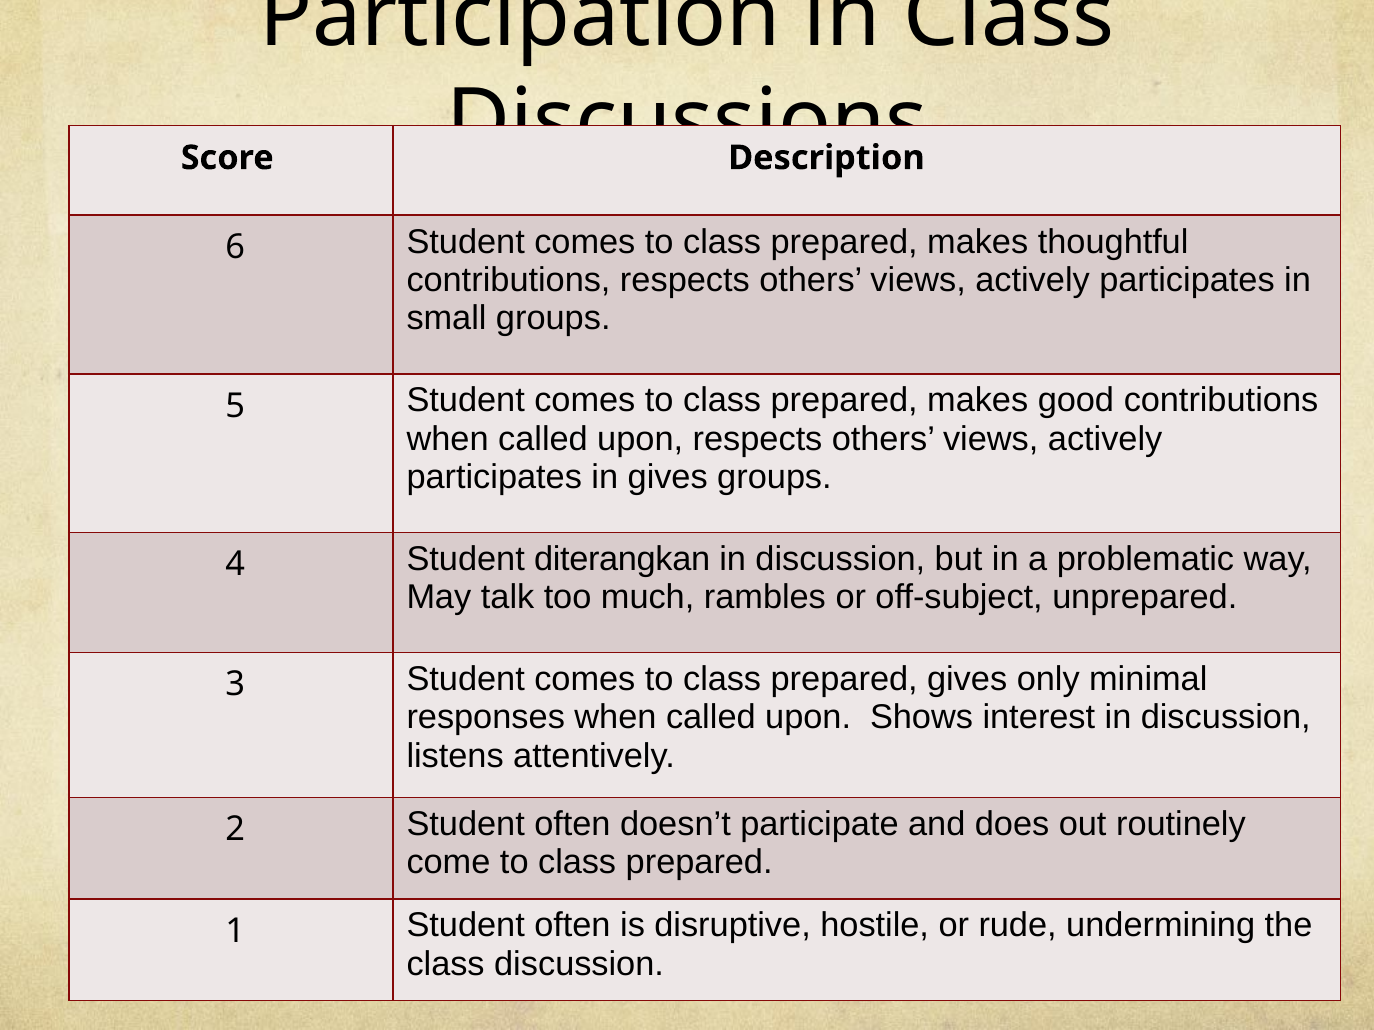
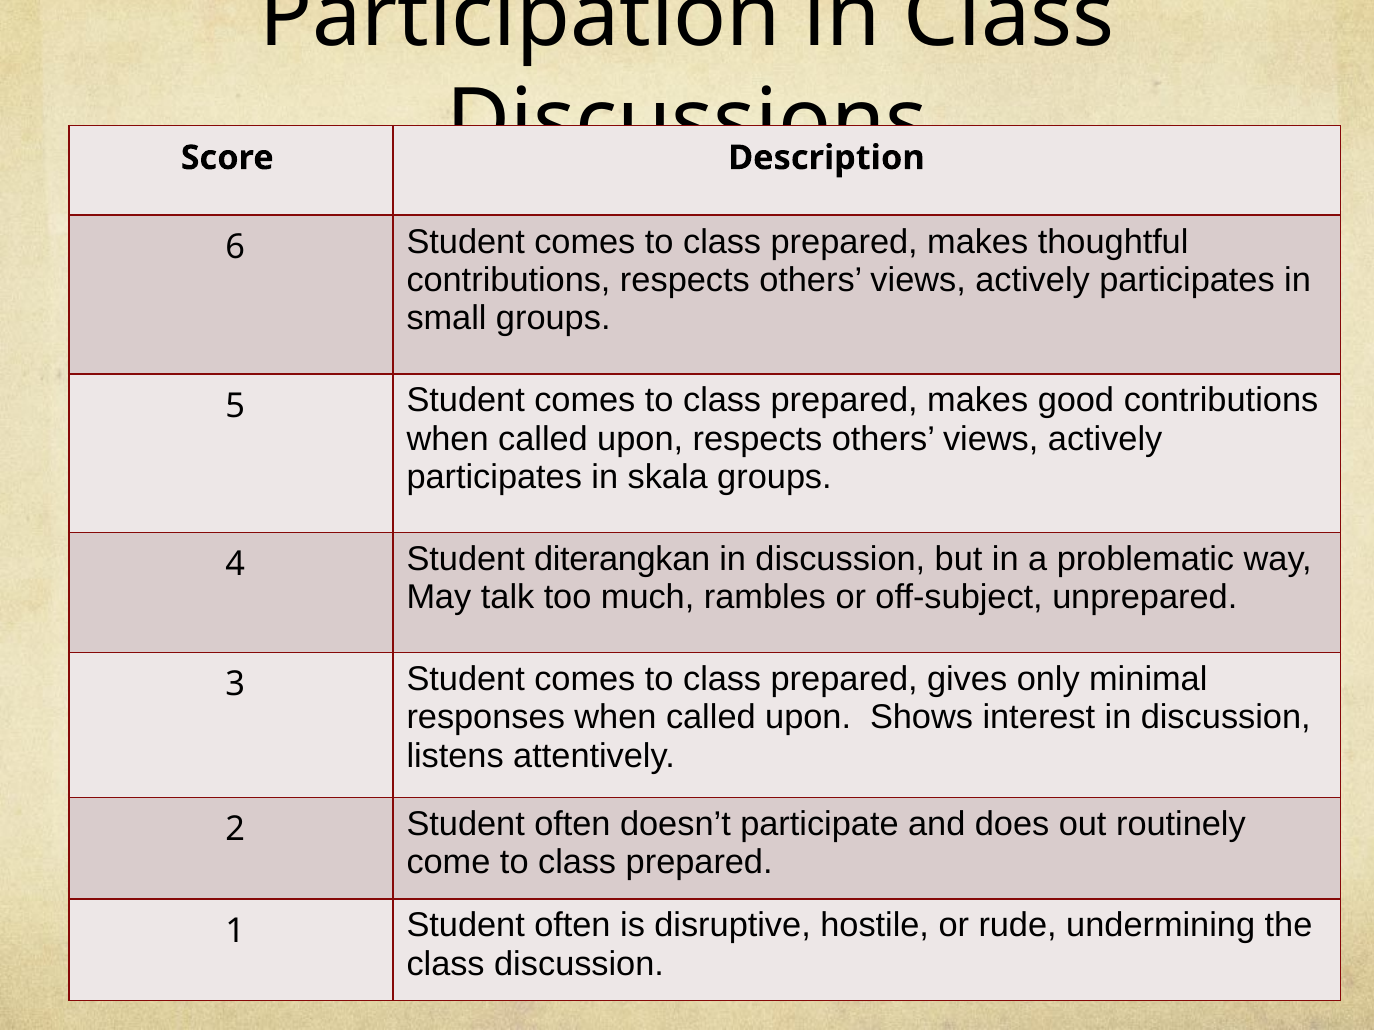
in gives: gives -> skala (668, 478)
